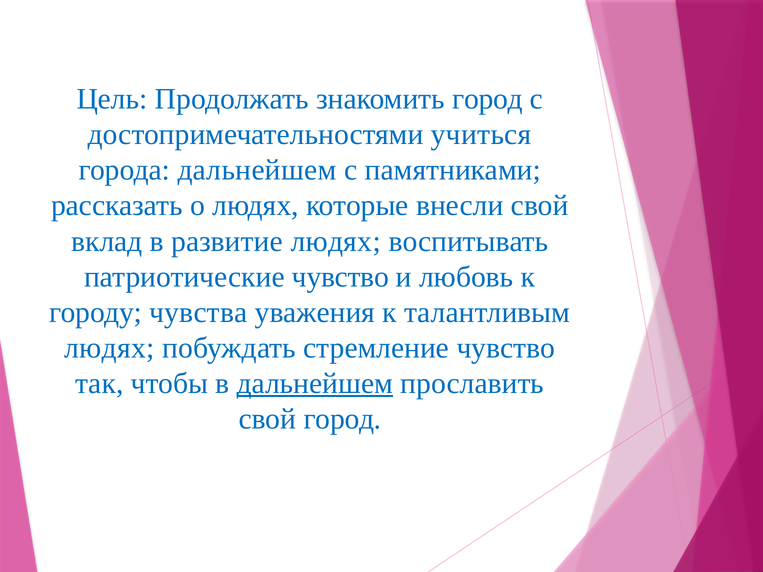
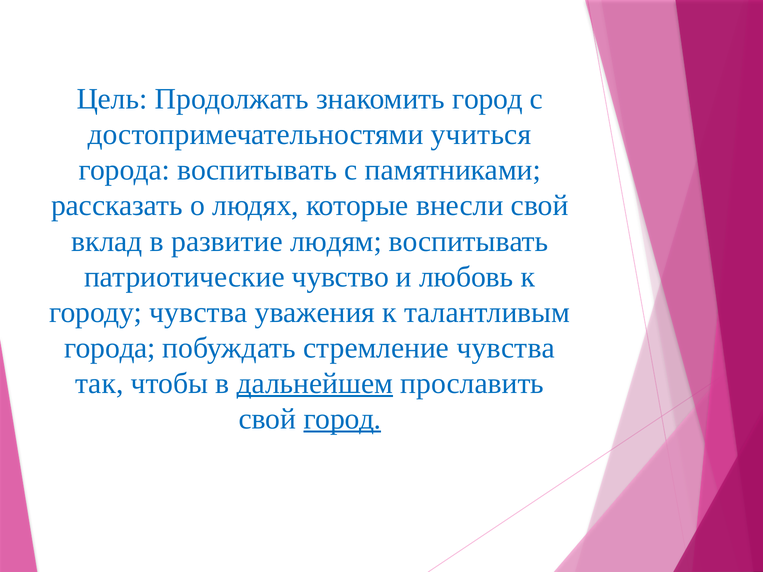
города дальнейшем: дальнейшем -> воспитывать (257, 170)
развитие людях: людях -> людям (336, 241)
людях: людях -> города (110, 348)
стремление чувство: чувство -> чувства (506, 348)
город underline: none -> present (342, 419)
